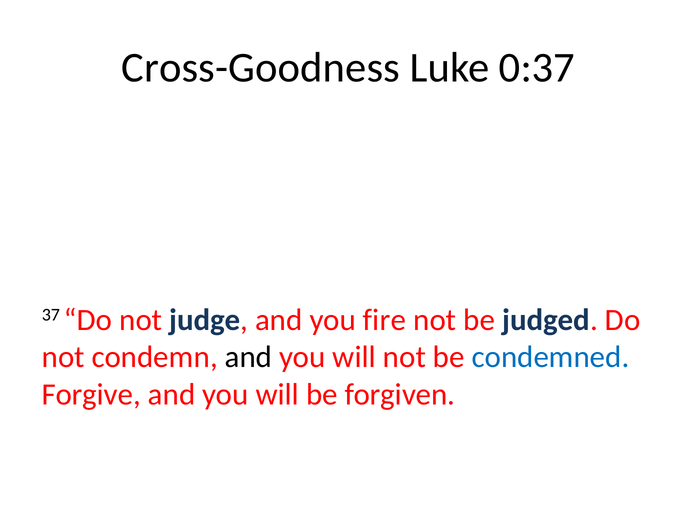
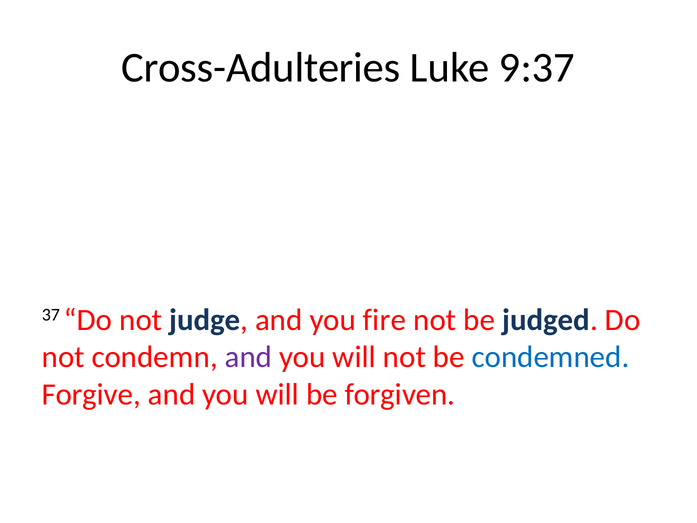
Cross-Goodness: Cross-Goodness -> Cross-Adulteries (261, 67)
0:37: 0:37 -> 9:37 (537, 67)
and colour: black -> purple (248, 357)
